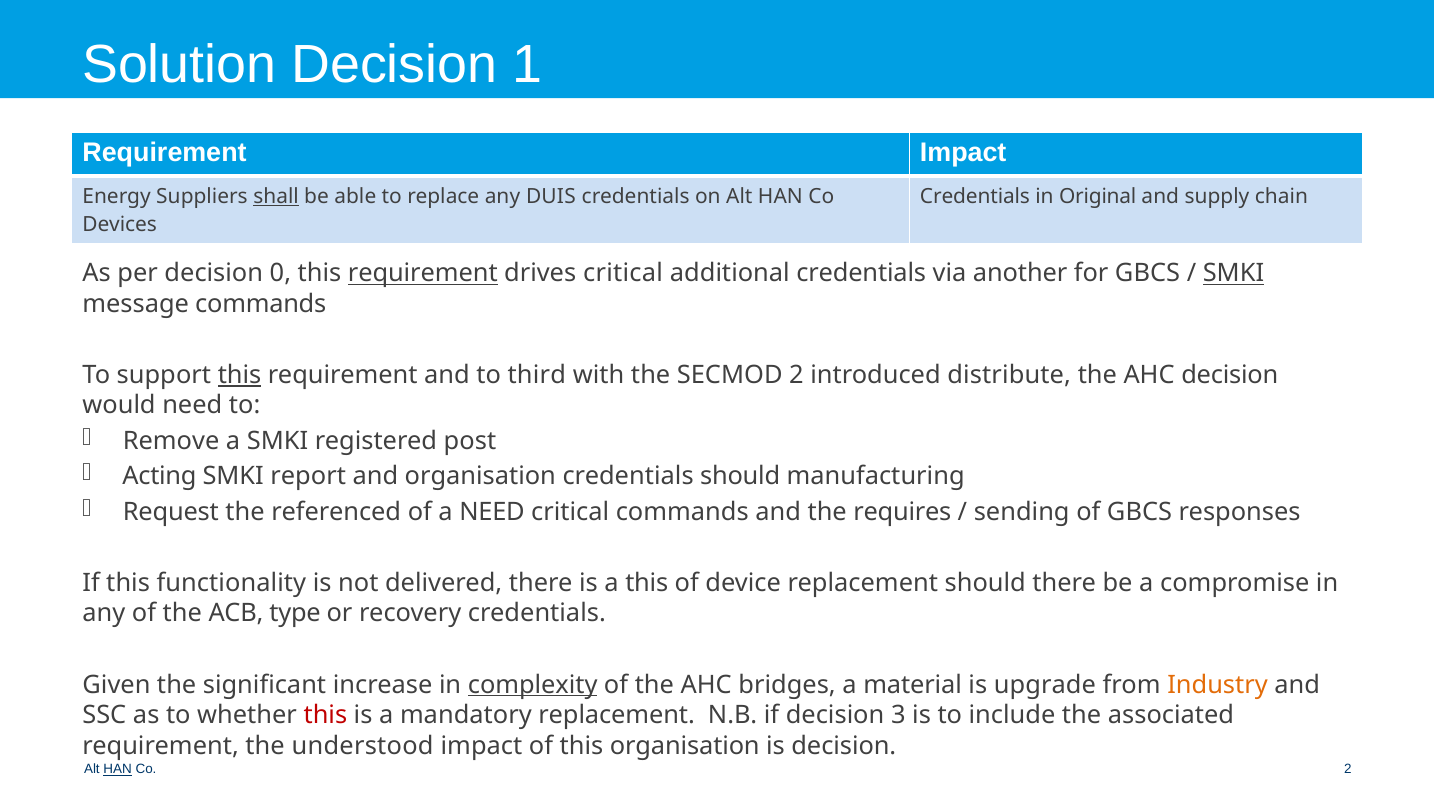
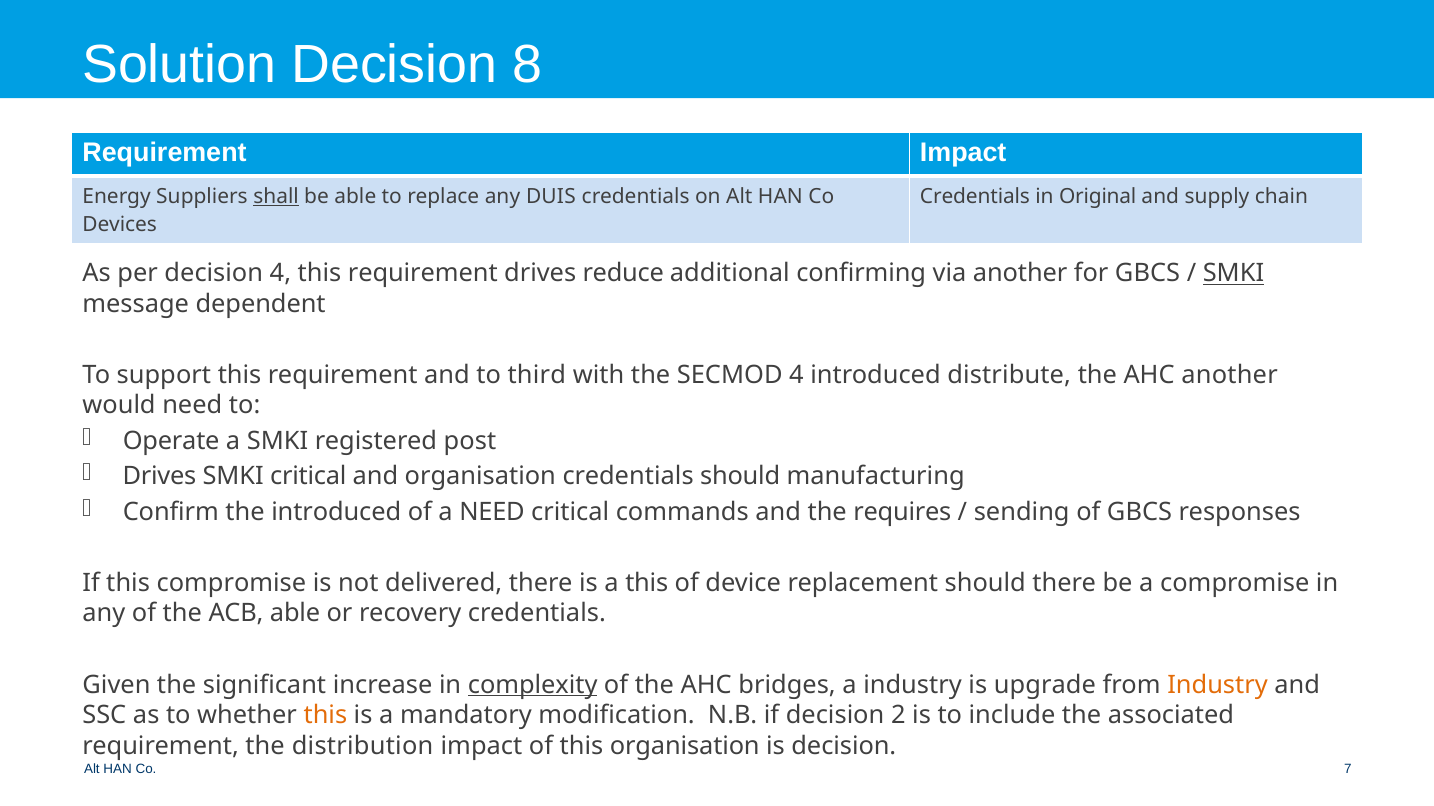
1: 1 -> 8 (527, 64)
decision 0: 0 -> 4 (280, 274)
requirement underline: present -> none (423, 274)
drives critical: critical -> reduce (623, 274)
additional credentials: credentials -> confirming (861, 274)
message commands: commands -> dependent (261, 304)
this underline: present -> none (240, 375)
SECMOD 2: 2 -> 4 (796, 375)
AHC decision: decision -> another (1230, 375)
Remove: Remove -> Operate (171, 441)
Acting: Acting -> Drives (159, 477)
SMKI report: report -> critical (308, 477)
Request: Request -> Confirm (171, 512)
the referenced: referenced -> introduced (336, 512)
this functionality: functionality -> compromise (231, 584)
ACB type: type -> able (295, 614)
a material: material -> industry (913, 685)
this colour: red -> orange (325, 716)
mandatory replacement: replacement -> modification (617, 716)
3: 3 -> 2 (898, 716)
understood: understood -> distribution (363, 746)
HAN underline: present -> none (118, 770)
Co 2: 2 -> 7 (1348, 770)
